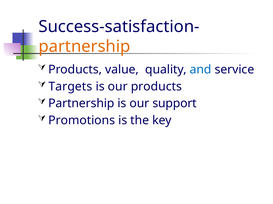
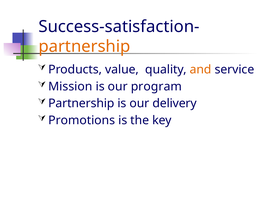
and colour: blue -> orange (201, 70)
Targets: Targets -> Mission (70, 87)
our products: products -> program (156, 87)
support: support -> delivery (175, 104)
